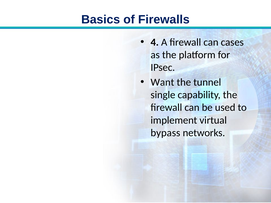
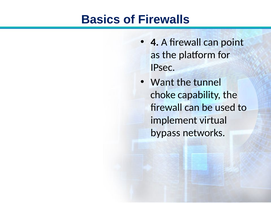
cases: cases -> point (232, 42)
single: single -> choke (163, 95)
